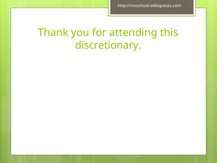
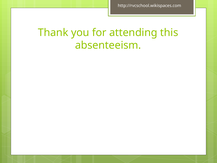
discretionary: discretionary -> absenteeism (108, 45)
